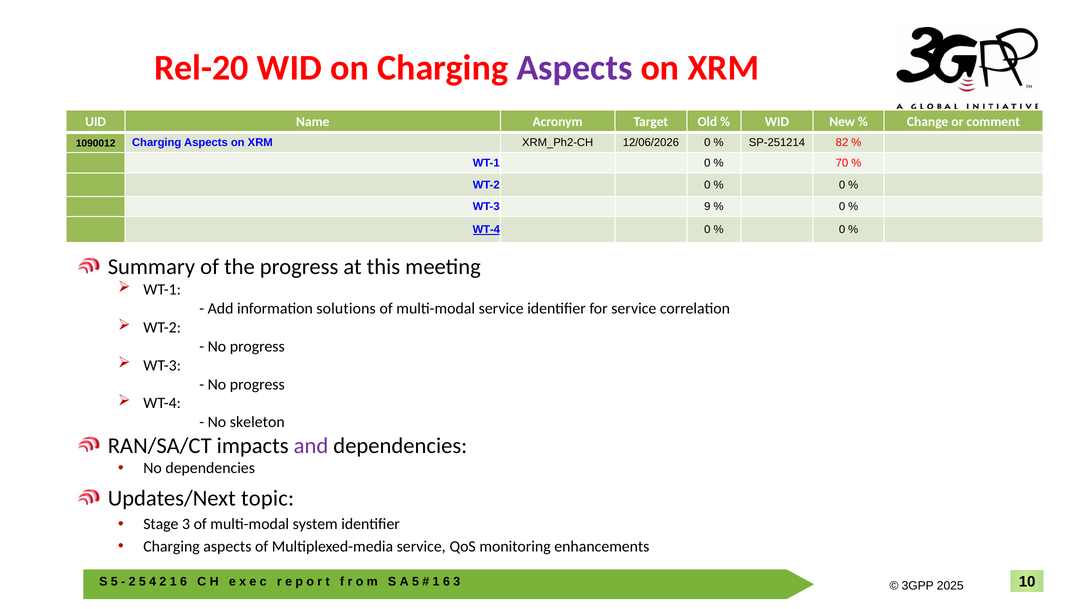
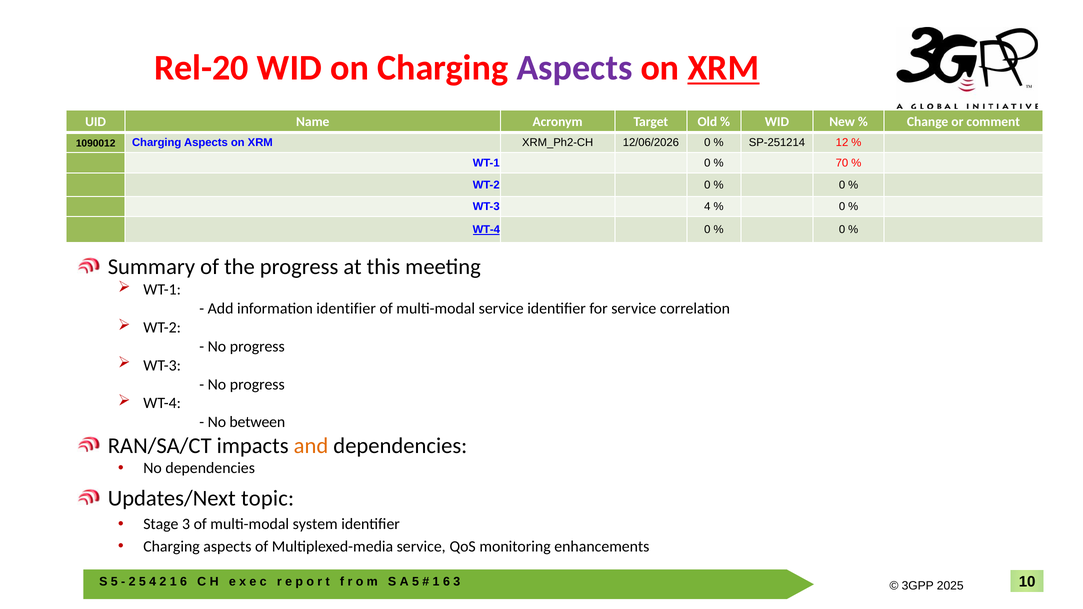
XRM underline: none -> present (723, 68)
82: 82 -> 12 (842, 143)
WT-3 9: 9 -> 4 (707, 207)
information solutions: solutions -> identifier (346, 309)
skeleton: skeleton -> between (257, 422)
and colour: purple -> orange (311, 446)
